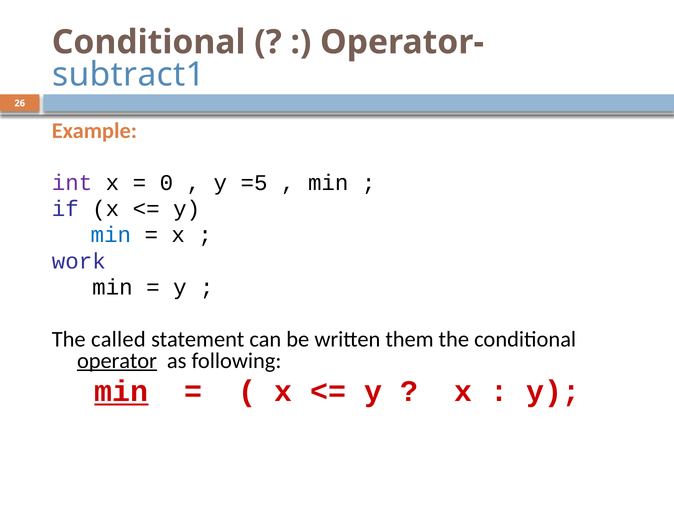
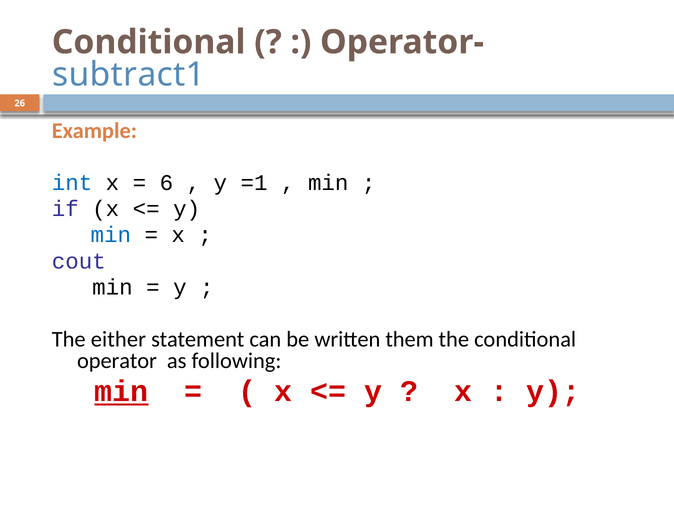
int colour: purple -> blue (72, 183)
0: 0 -> 6 (166, 183)
=5: =5 -> =1 (254, 183)
work: work -> cout (79, 261)
called: called -> either (118, 340)
operator underline: present -> none (117, 361)
